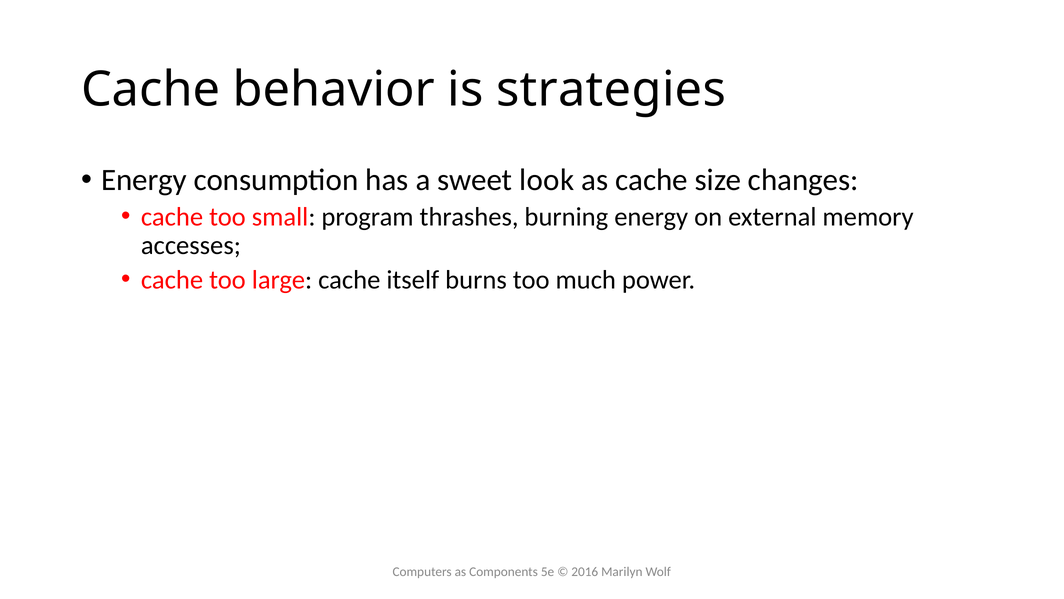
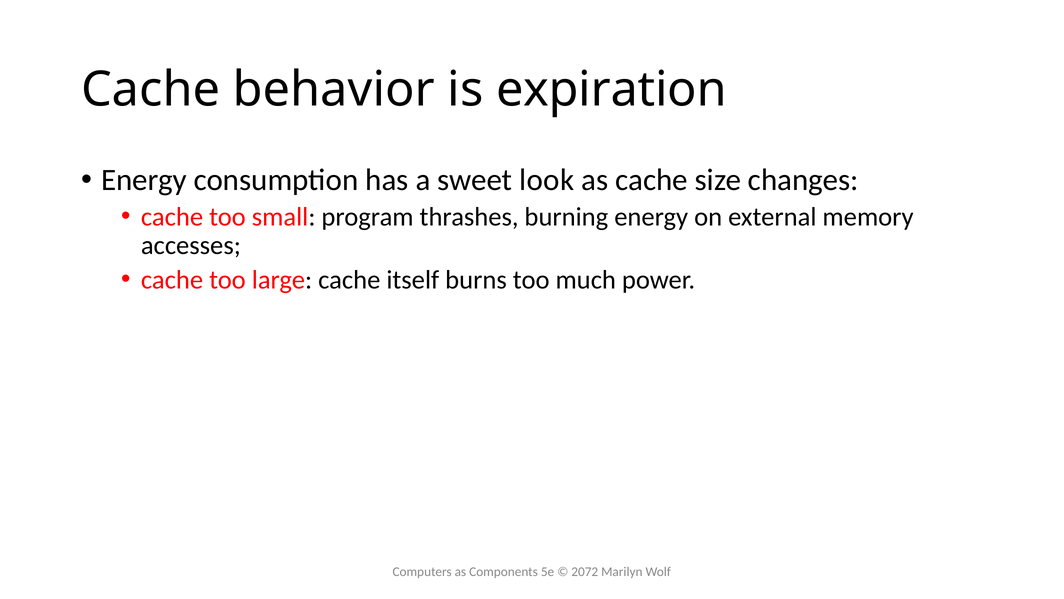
strategies: strategies -> expiration (611, 89)
2016: 2016 -> 2072 (585, 571)
